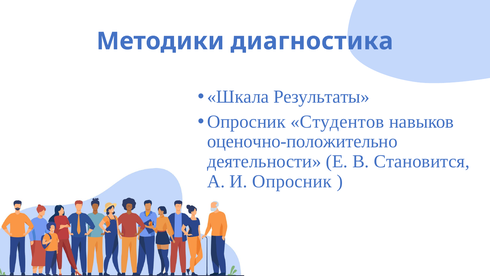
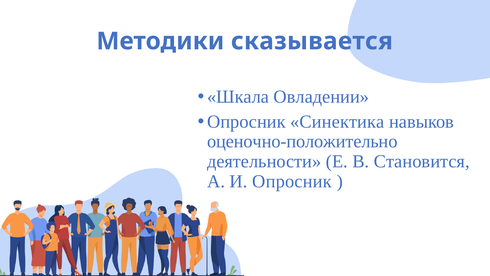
диагностика: диагностика -> сказывается (312, 41)
Результаты: Результаты -> Овладении (321, 97)
Студентов: Студентов -> Синектика (337, 122)
